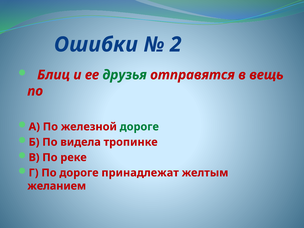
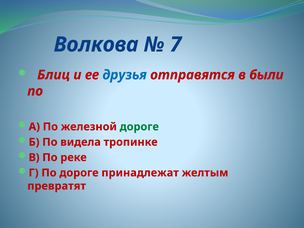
Ошибки: Ошибки -> Волкова (96, 45)
2: 2 -> 7 (176, 45)
друзья colour: green -> blue (125, 75)
вещь: вещь -> были (266, 75)
желанием: желанием -> превратят (57, 186)
